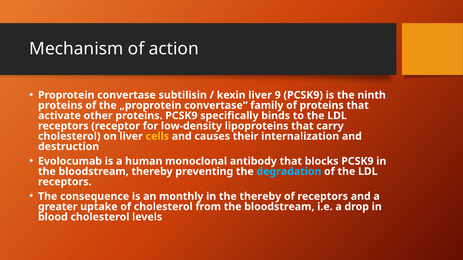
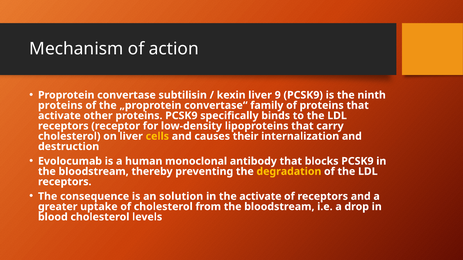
degradation colour: light blue -> yellow (289, 172)
monthly: monthly -> solution (181, 197)
the thereby: thereby -> activate (260, 197)
